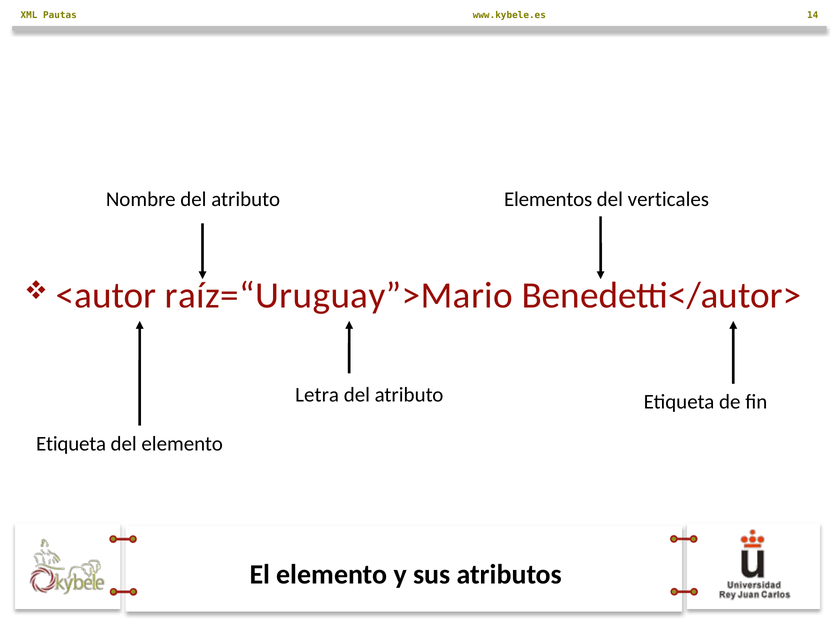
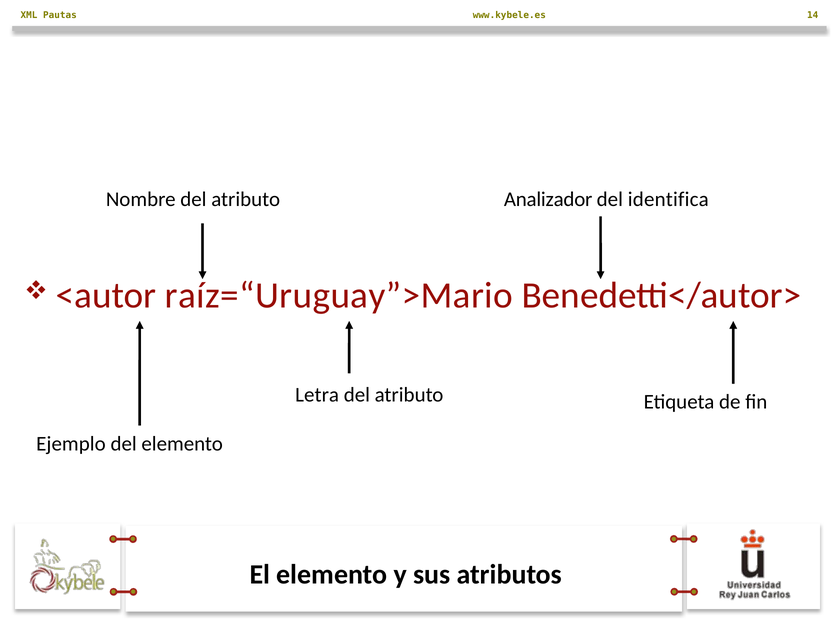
Elementos: Elementos -> Analizador (548, 200)
verticales: verticales -> identifica (668, 200)
Etiqueta: Etiqueta -> Ejemplo (71, 444)
